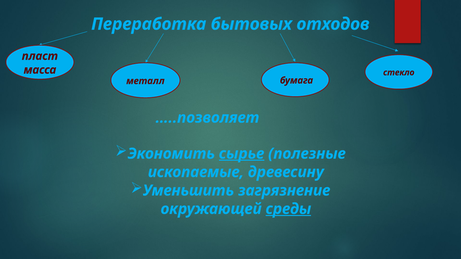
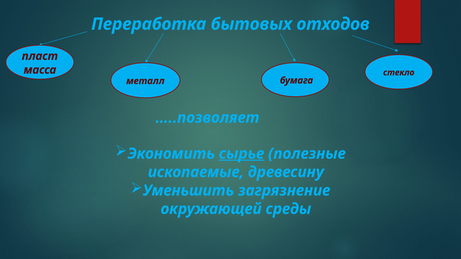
среды underline: present -> none (288, 209)
